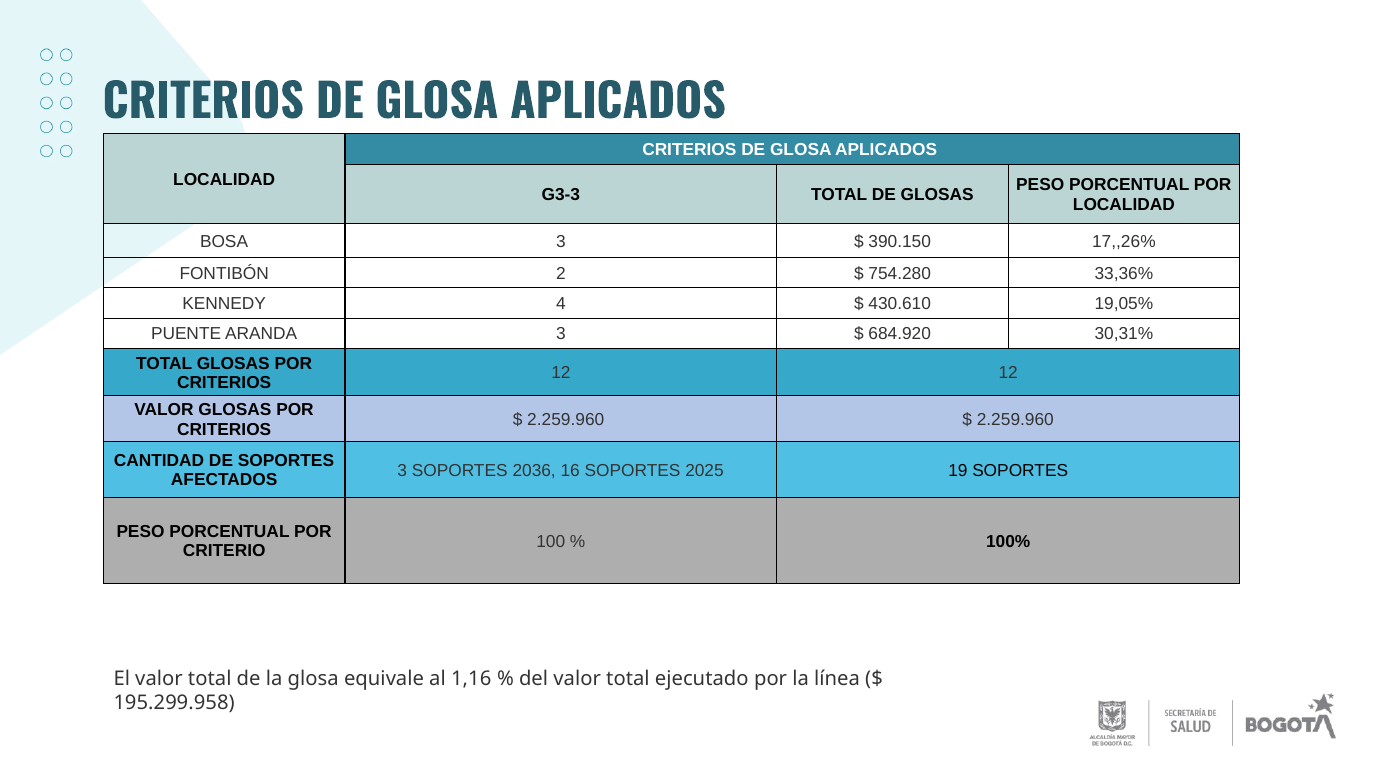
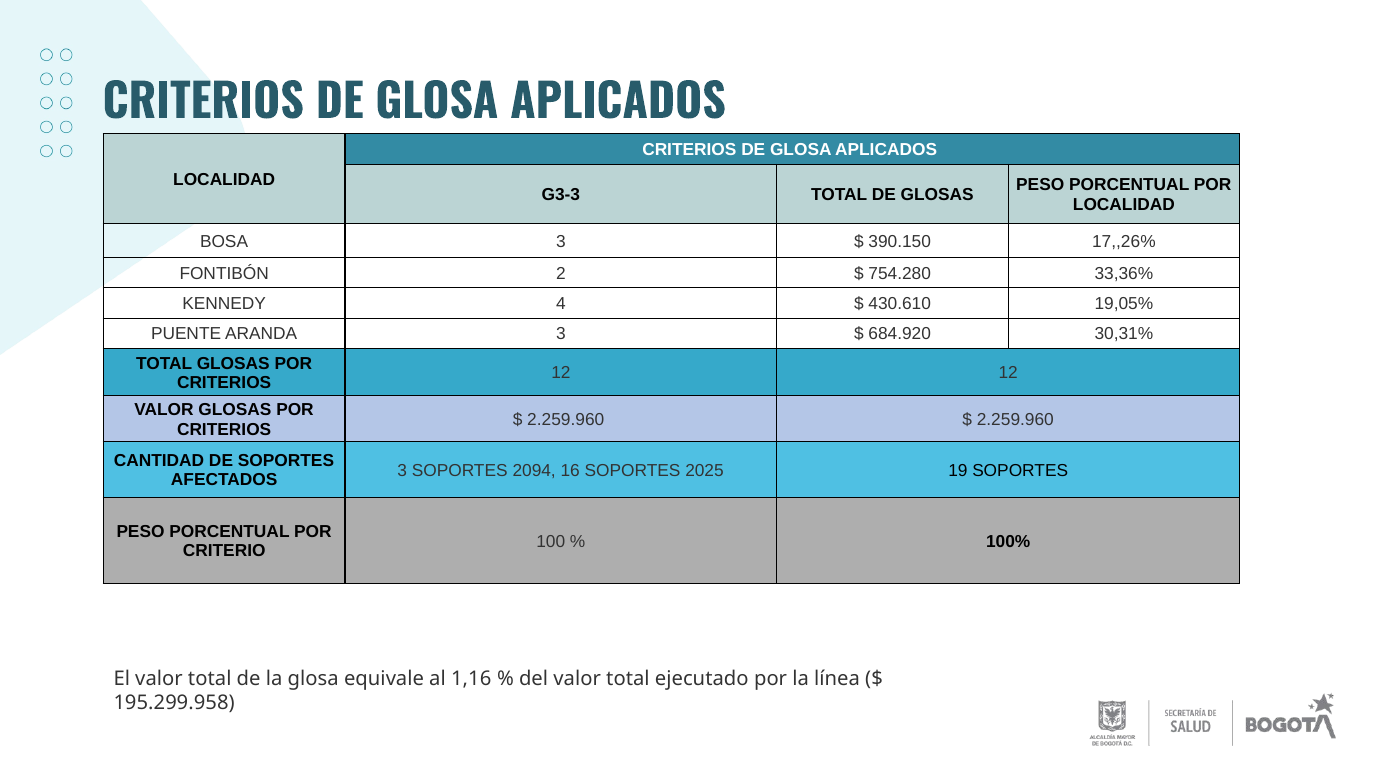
2036: 2036 -> 2094 (534, 471)
